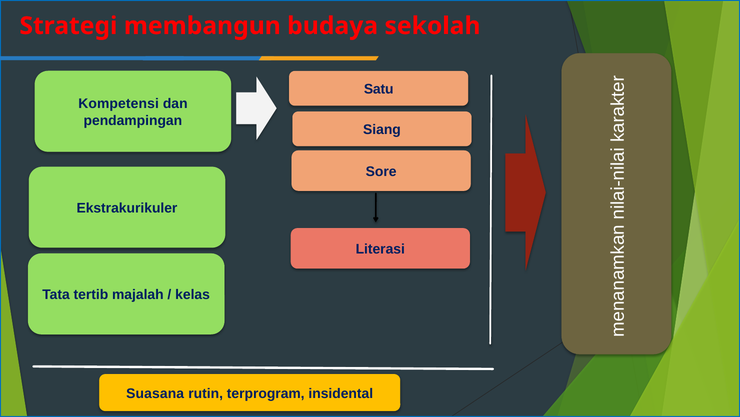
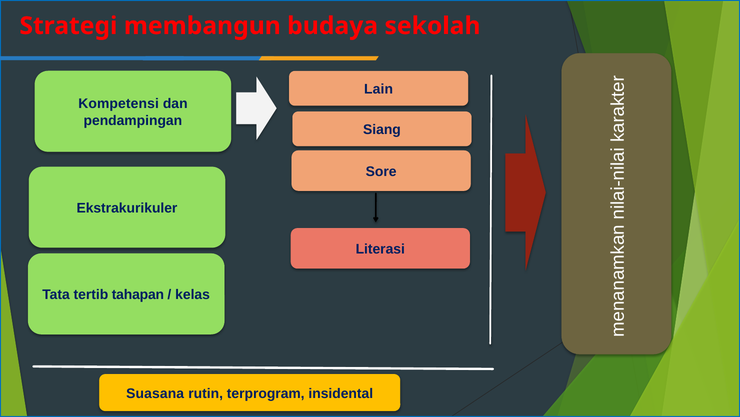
Satu: Satu -> Lain (379, 89)
majalah: majalah -> tahapan (138, 294)
